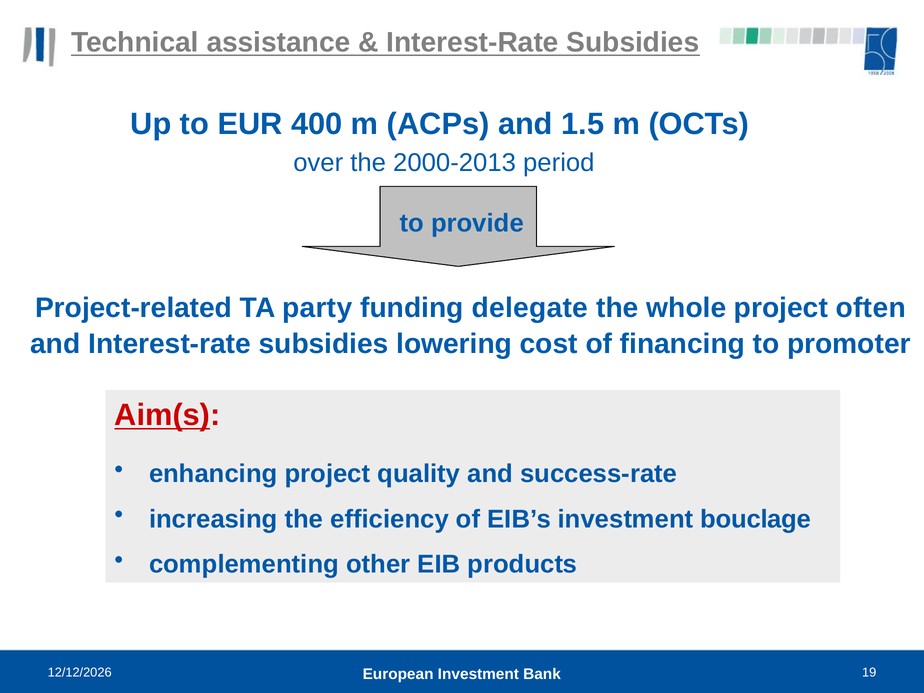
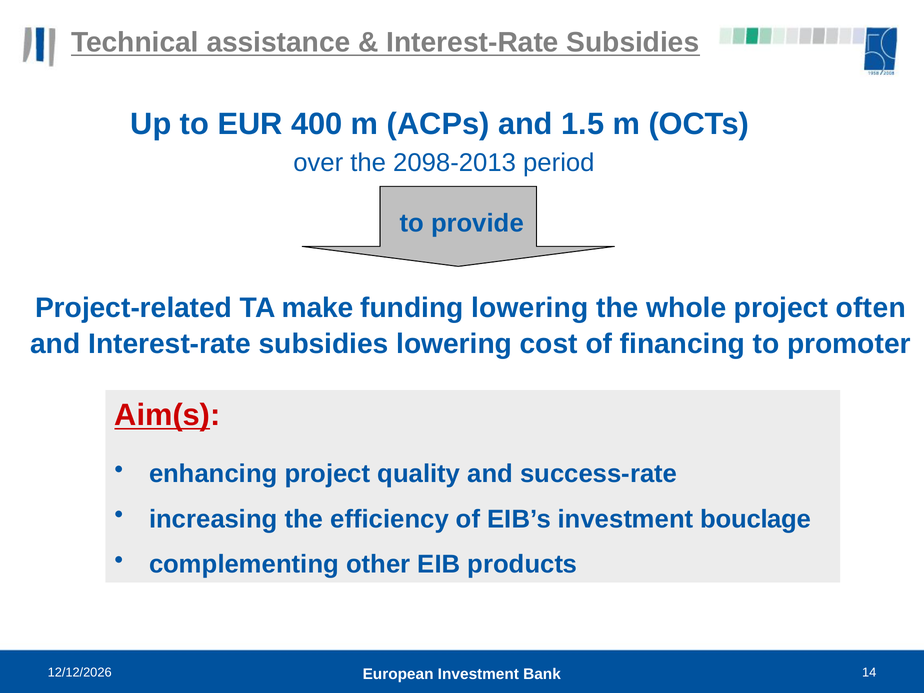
2000-2013: 2000-2013 -> 2098-2013 (455, 163)
party: party -> make (318, 308)
funding delegate: delegate -> lowering (530, 308)
19: 19 -> 14 (869, 673)
